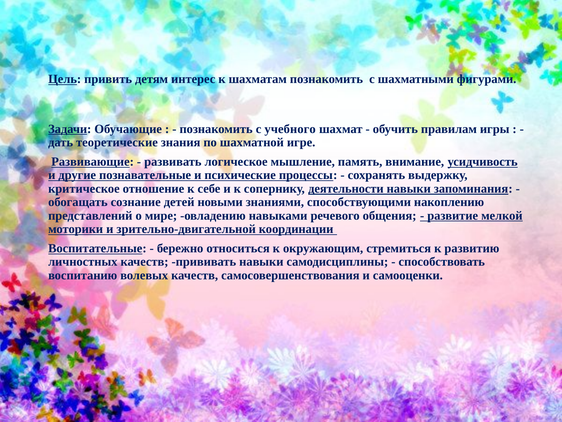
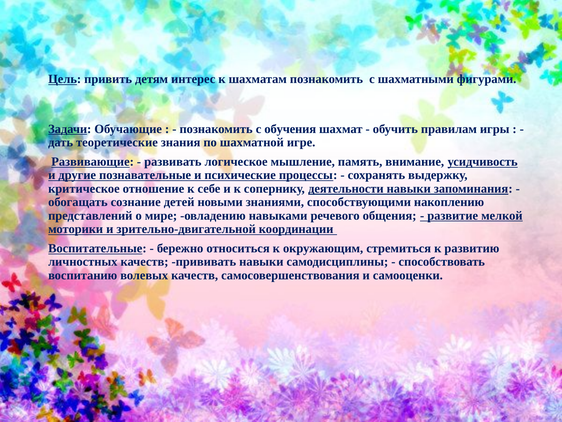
учебного: учебного -> обучения (290, 129)
